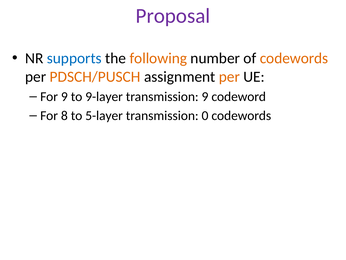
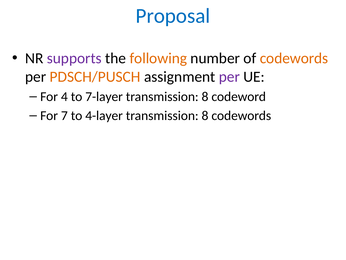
Proposal colour: purple -> blue (173, 16)
supports colour: blue -> purple (74, 58)
per colour: orange -> purple (229, 77)
For 9: 9 -> 4 (64, 96)
9-layer: 9-layer -> 7-layer (104, 96)
9: 9 -> 8 (205, 96)
8: 8 -> 7 (64, 115)
5-layer: 5-layer -> 4-layer (104, 115)
0: 0 -> 8 (205, 115)
